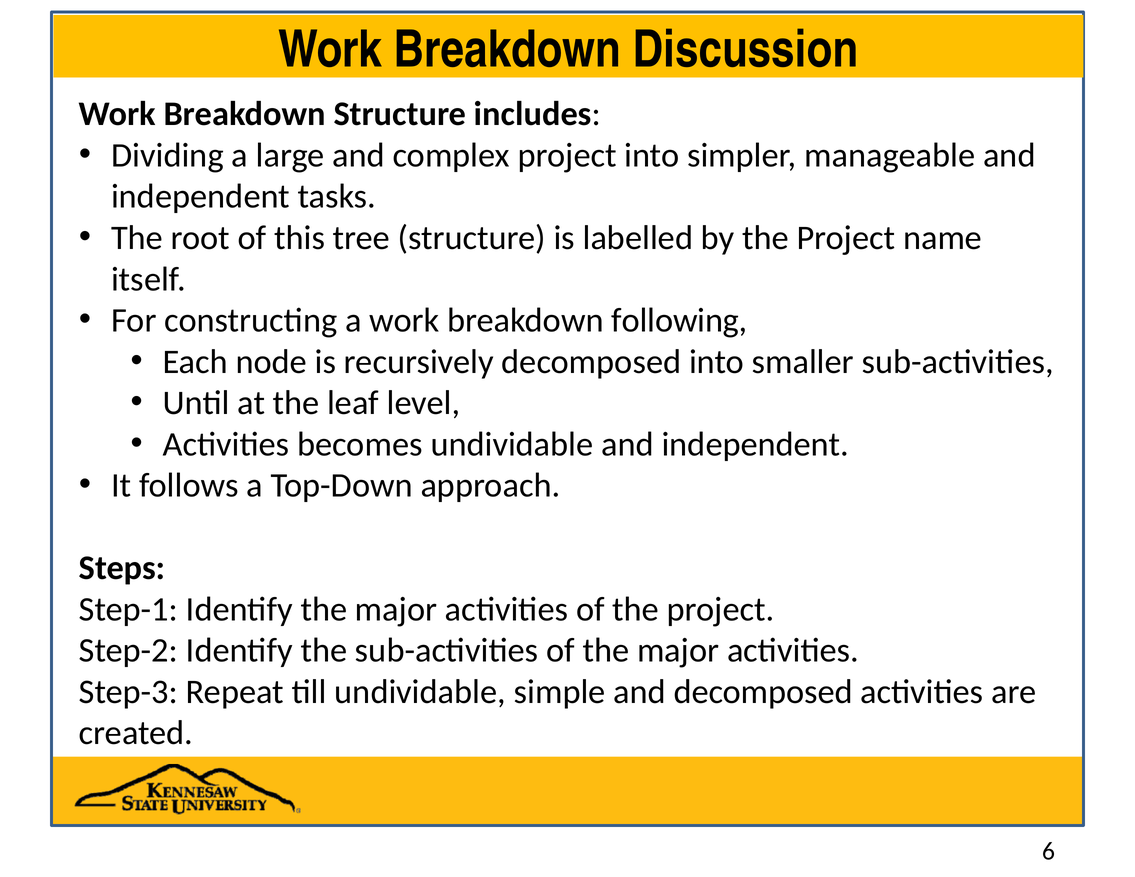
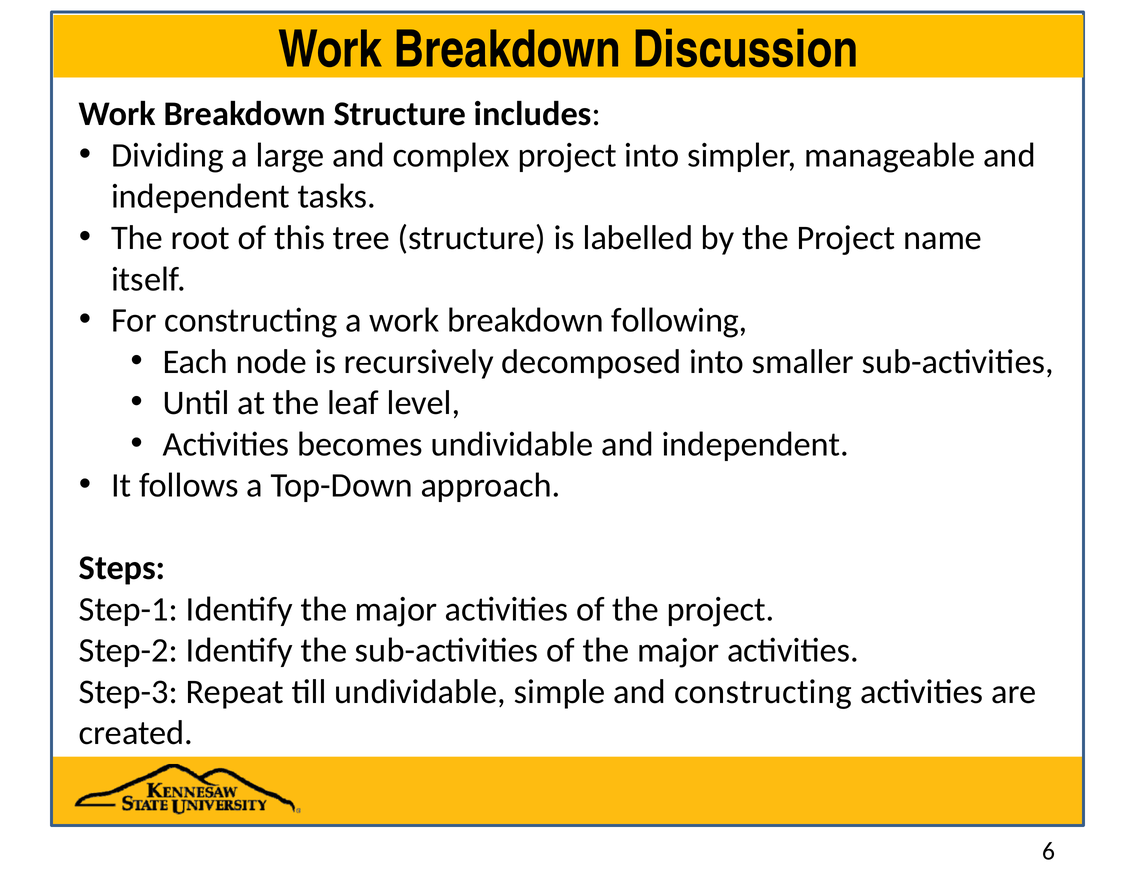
and decomposed: decomposed -> constructing (763, 692)
